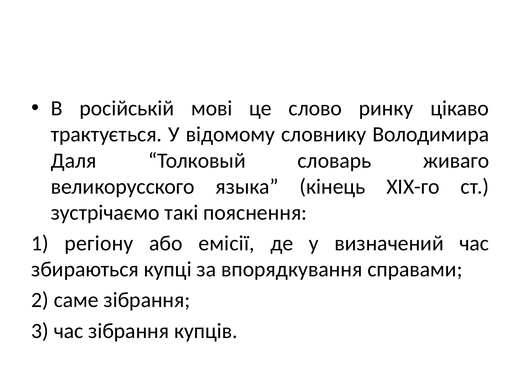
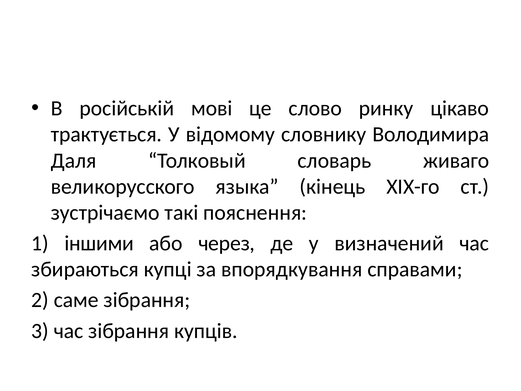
регіону: регіону -> іншими (99, 243)
емісії: емісії -> через (227, 243)
